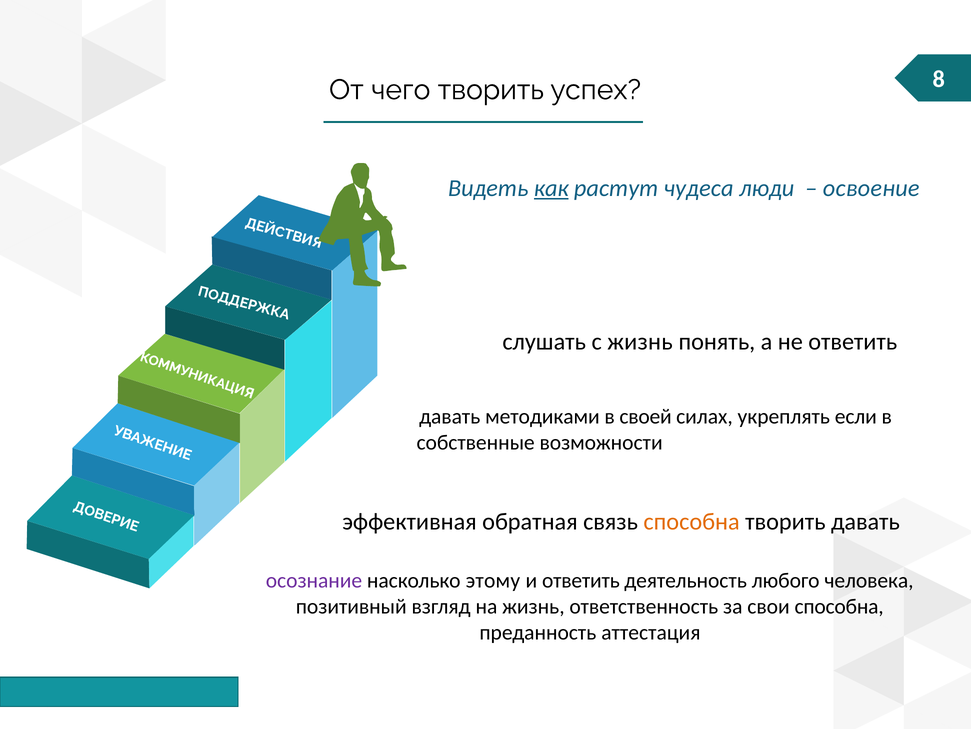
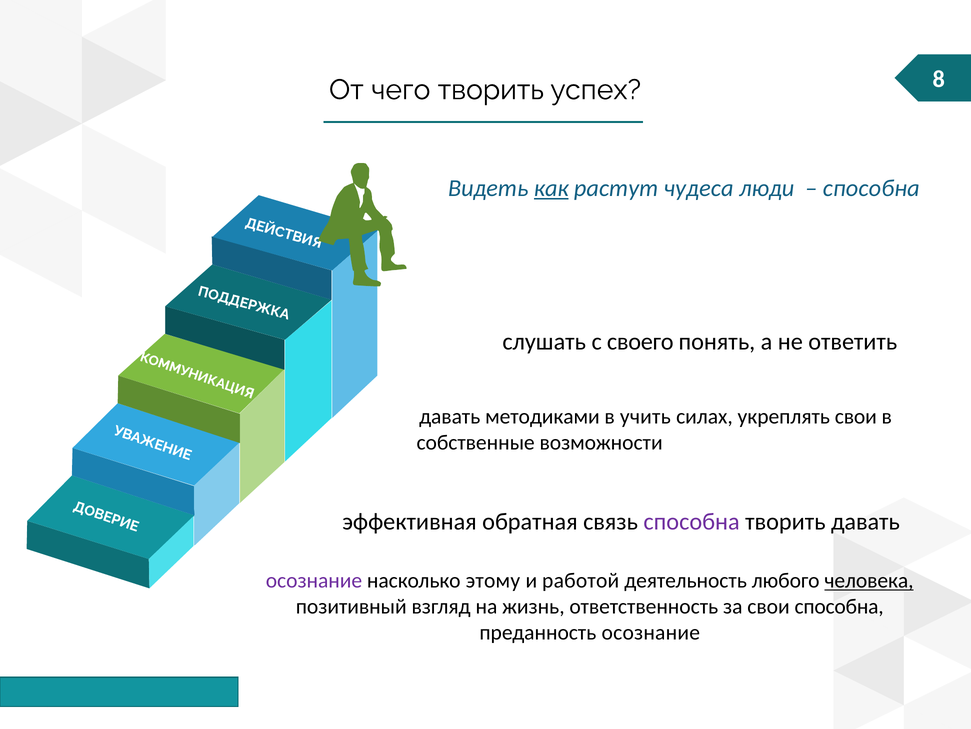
освоение: освоение -> способна (871, 188)
с жизнь: жизнь -> своего (640, 341)
своей: своей -> учить (645, 416)
укреплять если: если -> свои (856, 416)
способна colour: orange -> purple (692, 521)
и ответить: ответить -> работой (581, 580)
человека underline: none -> present (869, 580)
преданность аттестация: аттестация -> осознание (651, 632)
